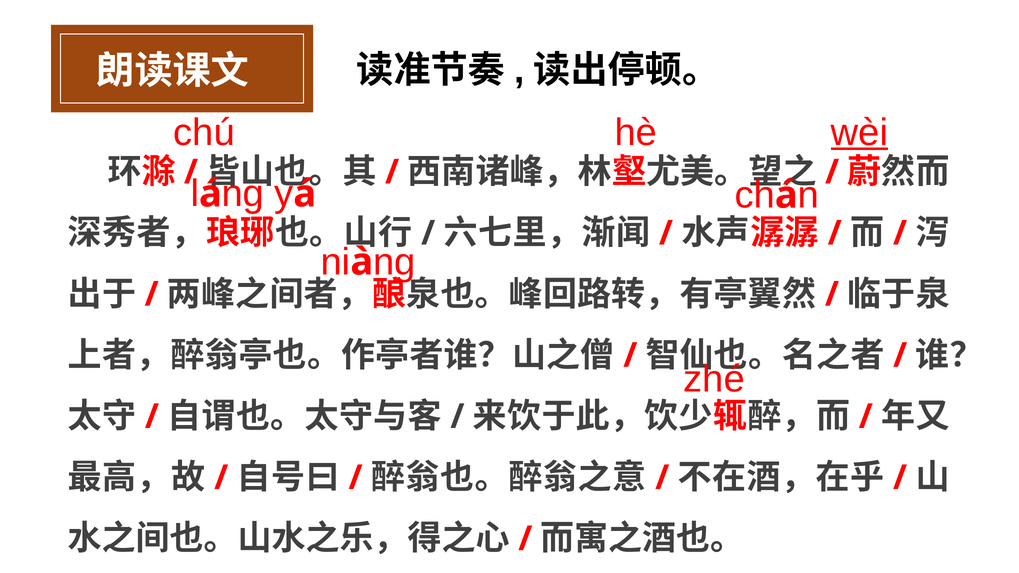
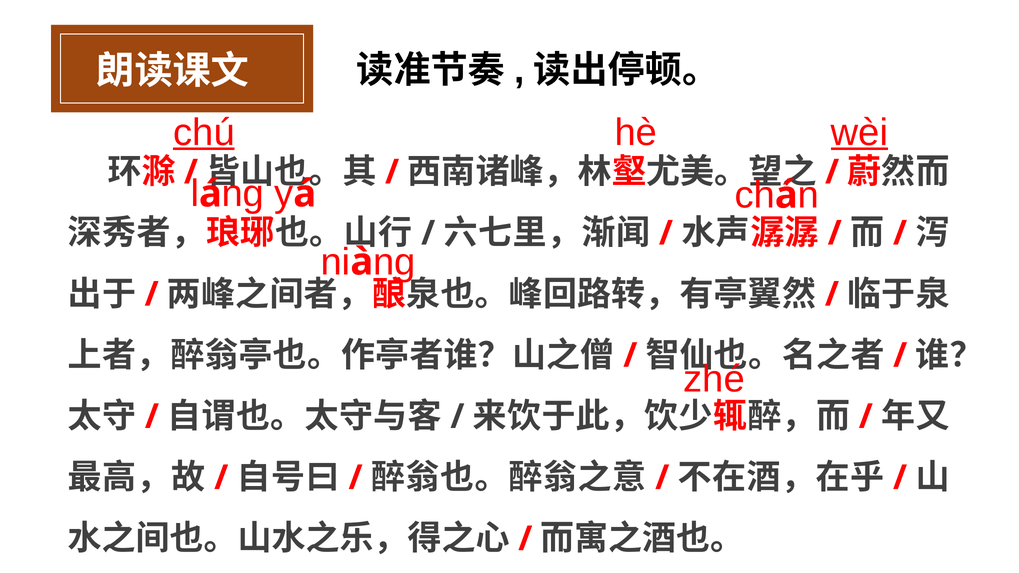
chú underline: none -> present (204, 132)
